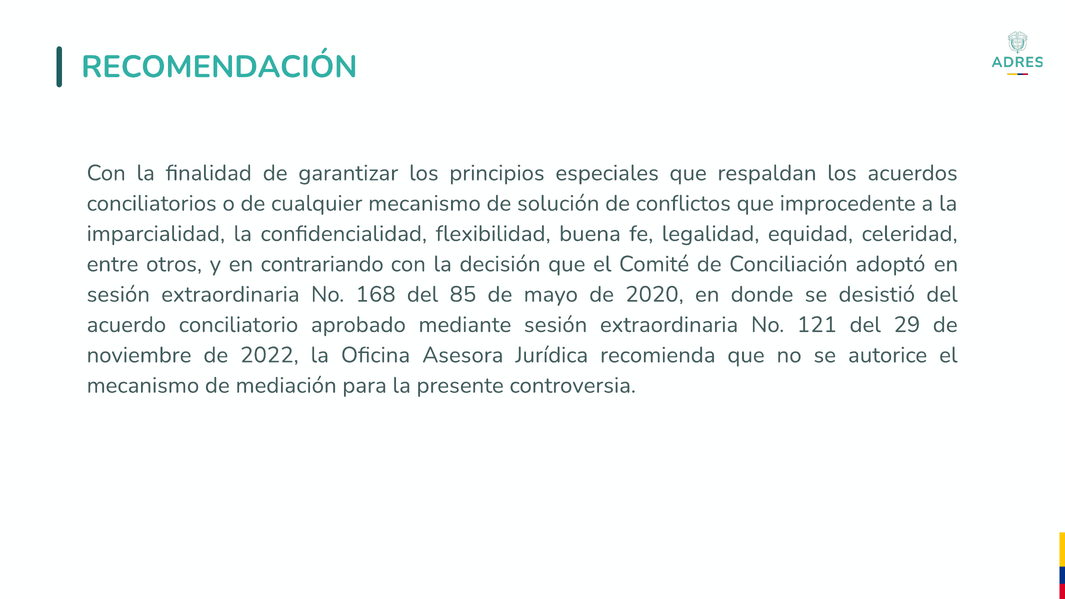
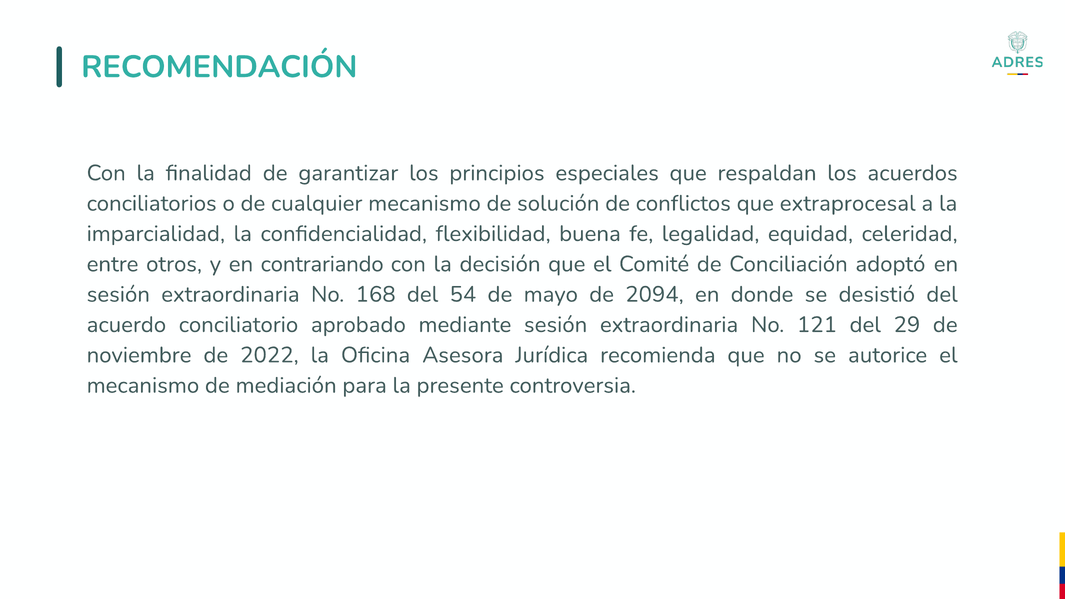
improcedente: improcedente -> extraprocesal (848, 203)
85: 85 -> 54 (463, 294)
2020: 2020 -> 2094 (654, 294)
